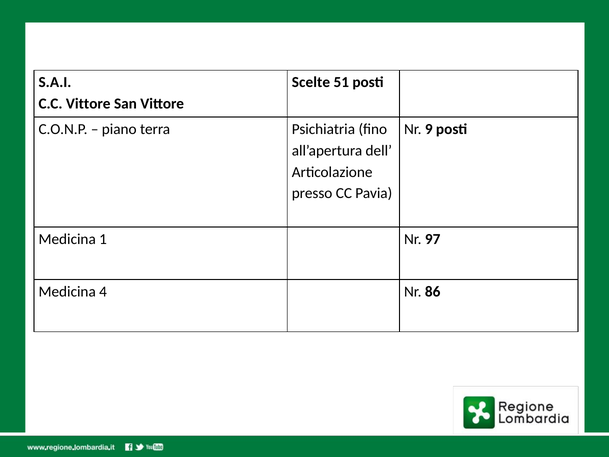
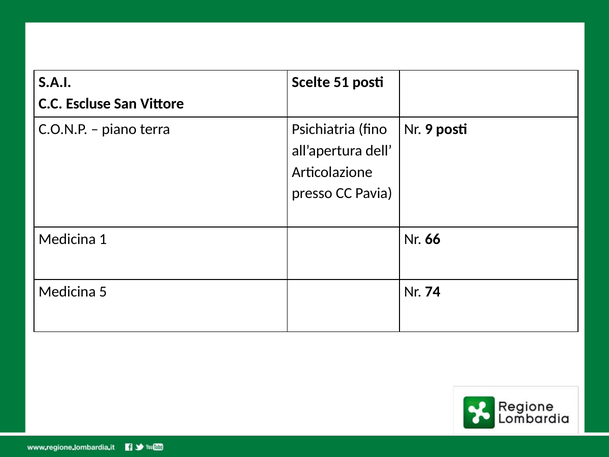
C.C Vittore: Vittore -> Escluse (88, 104)
97: 97 -> 66 (433, 239)
4: 4 -> 5 (103, 292)
86: 86 -> 74 (433, 292)
